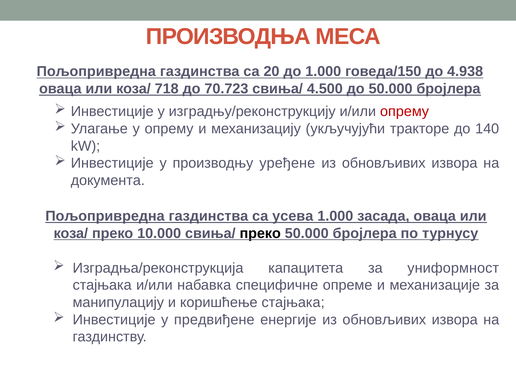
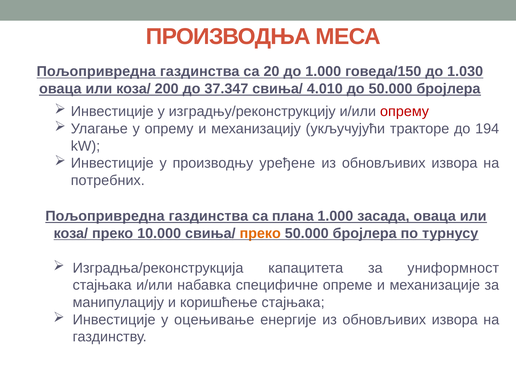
4.938: 4.938 -> 1.030 (465, 72)
718: 718 -> 200 (167, 89)
70.723: 70.723 -> 37.347 (226, 89)
4.500: 4.500 -> 4.010 (325, 89)
140: 140 -> 194 (487, 129)
документа: документа -> пoтрeбних (108, 180)
усева: усева -> плана (293, 216)
преко colour: black -> orange (260, 233)
предвиђене: предвиђене -> оцењивање (214, 320)
